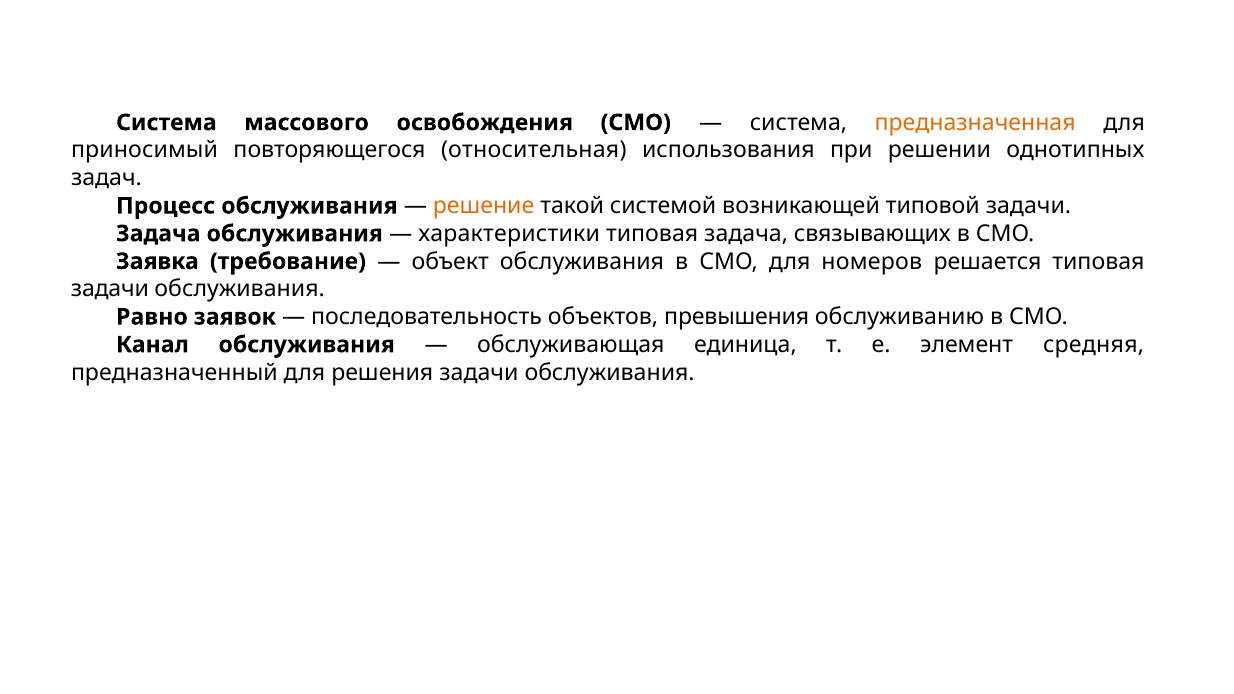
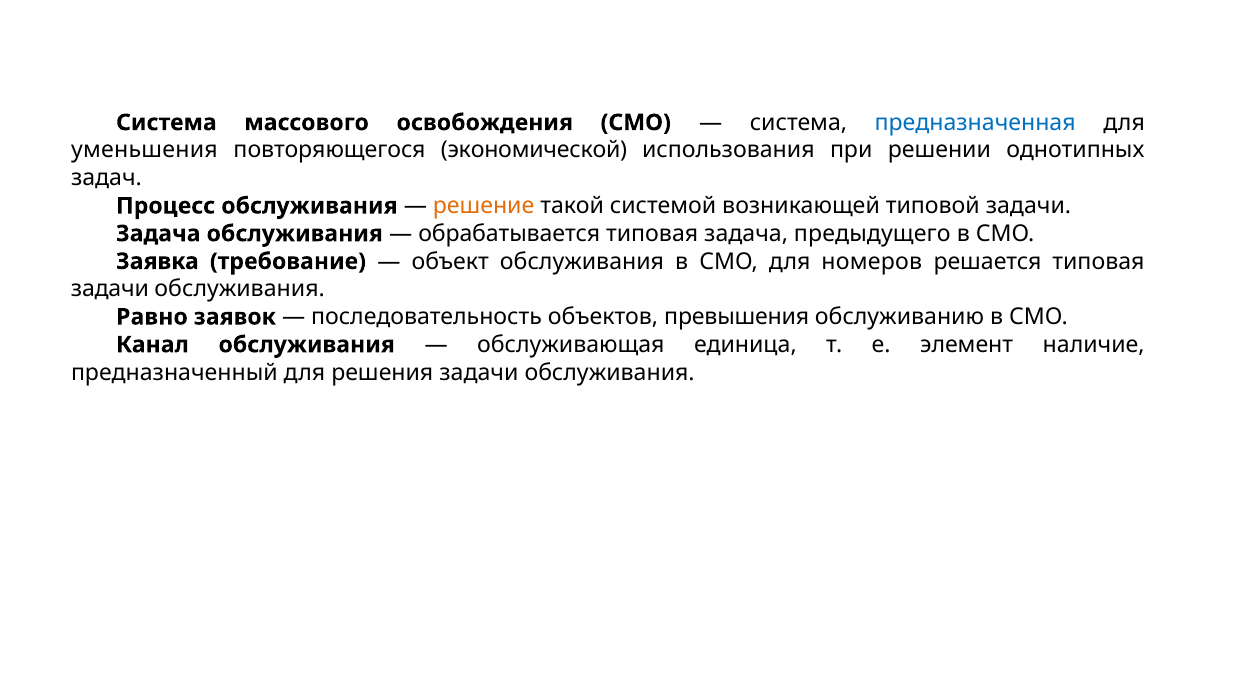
предназначенная colour: orange -> blue (975, 123)
приносимый: приносимый -> уменьшения (144, 150)
относительная: относительная -> экономической (534, 150)
характеристики: характеристики -> обрабатывается (509, 234)
связывающих: связывающих -> предыдущего (872, 234)
средняя: средняя -> наличие (1094, 345)
